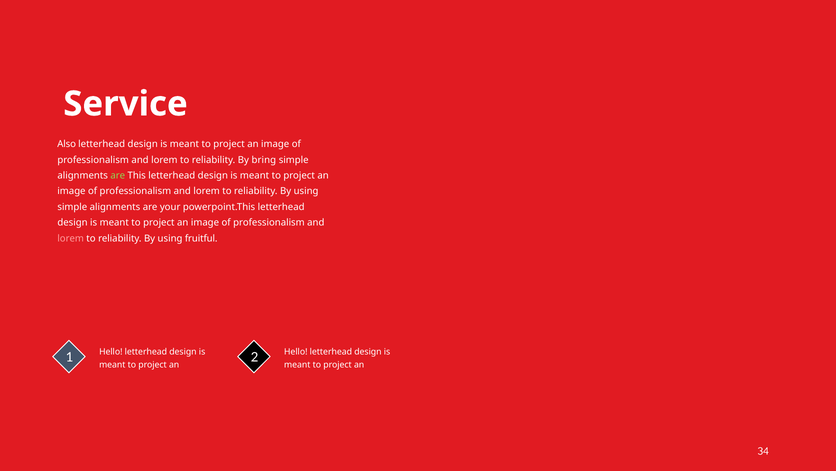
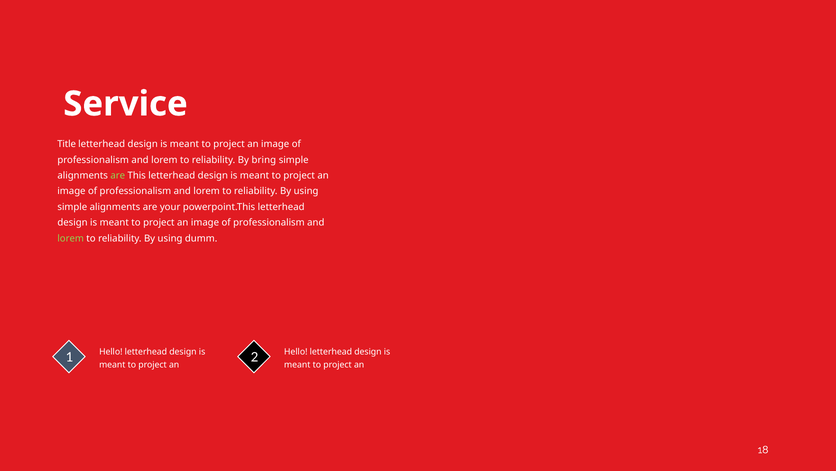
Also: Also -> Title (67, 144)
lorem colour: pink -> light green (71, 238)
fruitful: fruitful -> dumm (201, 238)
34: 34 -> 18 (763, 449)
